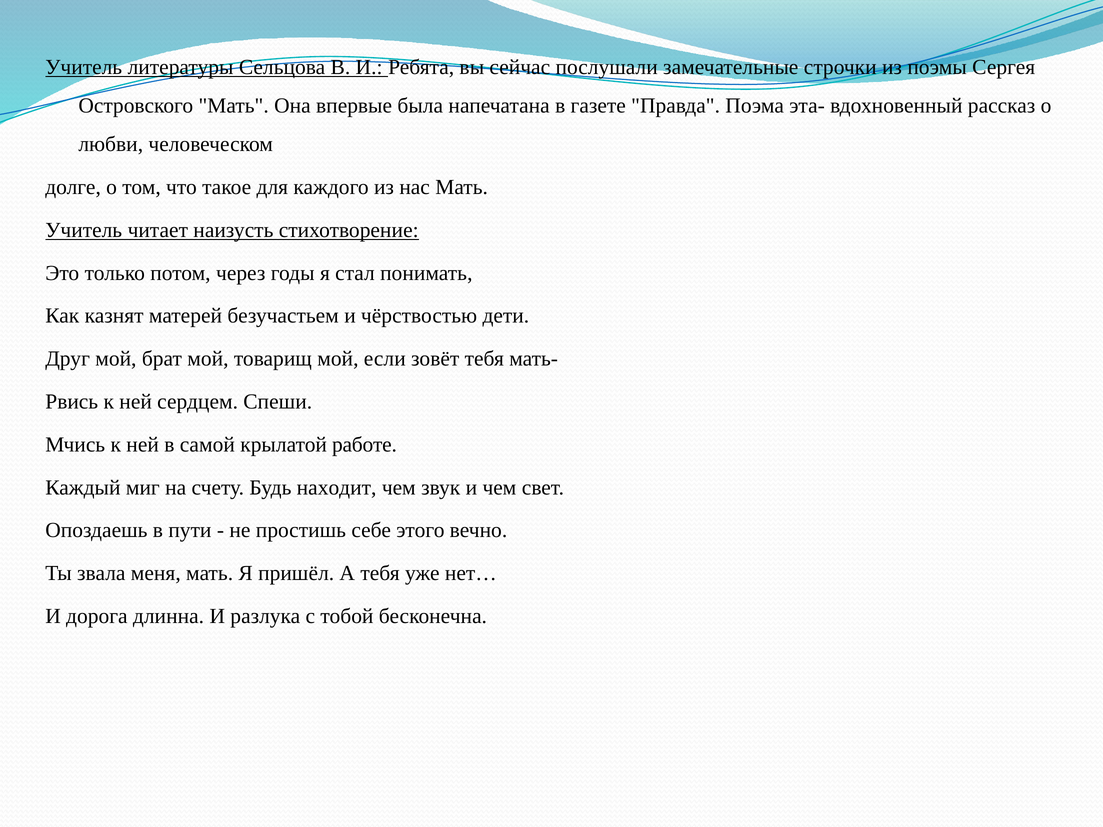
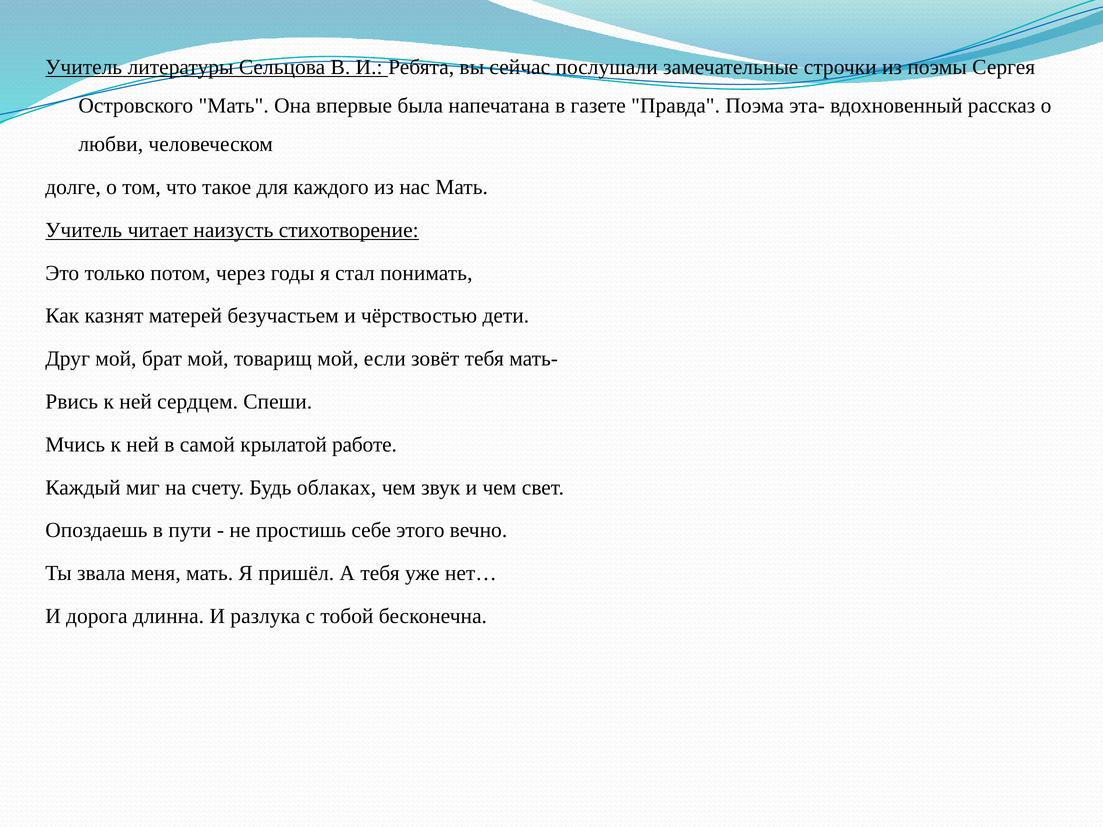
находит: находит -> облаках (336, 488)
